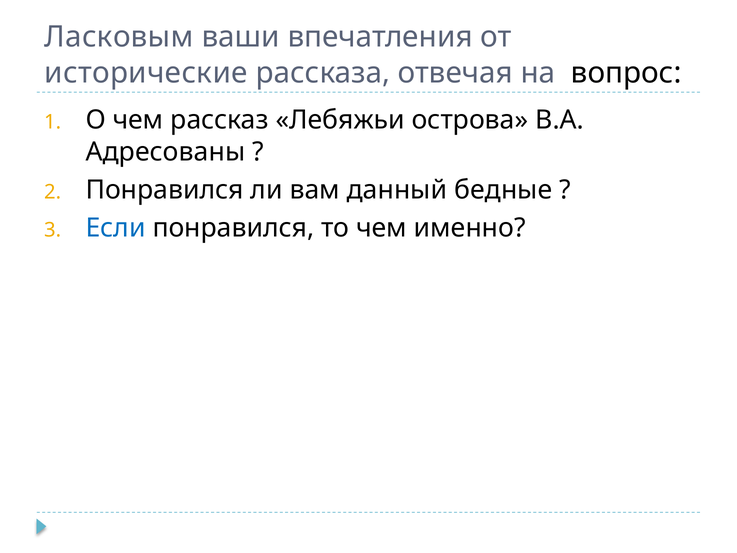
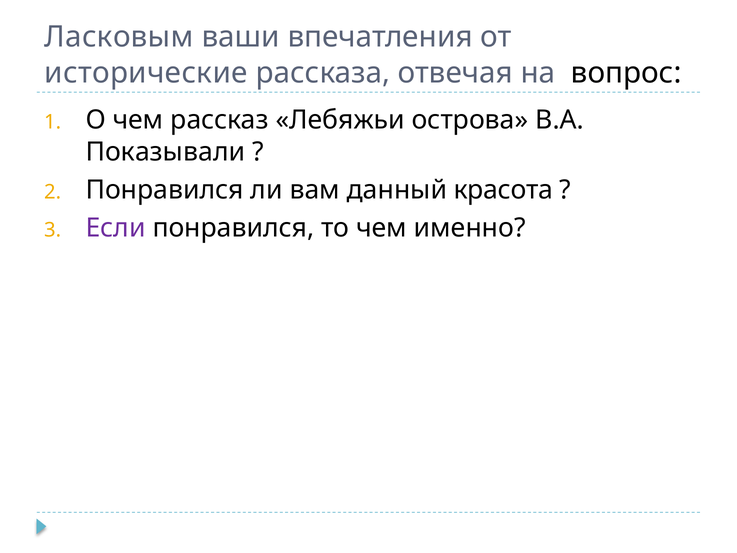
Адресованы: Адресованы -> Показывали (165, 152)
бедные: бедные -> красота (503, 190)
Если colour: blue -> purple (116, 228)
